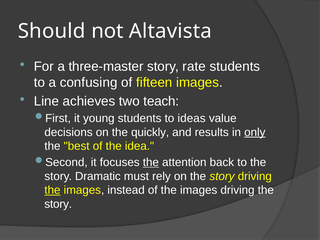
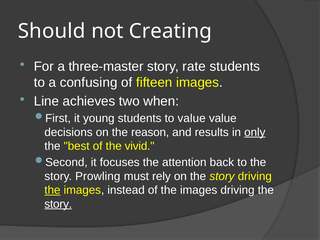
Altavista: Altavista -> Creating (170, 31)
teach: teach -> when (161, 101)
to ideas: ideas -> value (192, 118)
quickly: quickly -> reason (150, 132)
idea: idea -> vivid (140, 146)
the underline: present -> none (151, 162)
Dramatic: Dramatic -> Prowling (98, 176)
story underline: none -> present (58, 204)
